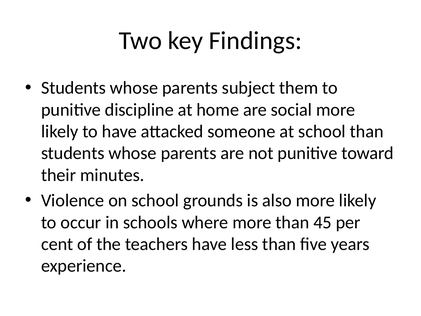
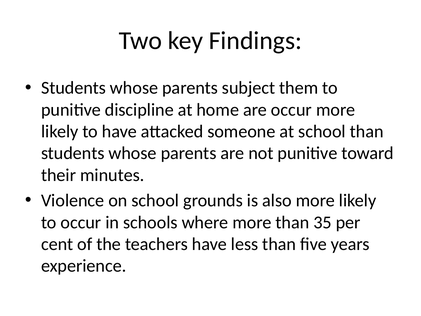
are social: social -> occur (291, 110)
45: 45 -> 35 (323, 222)
